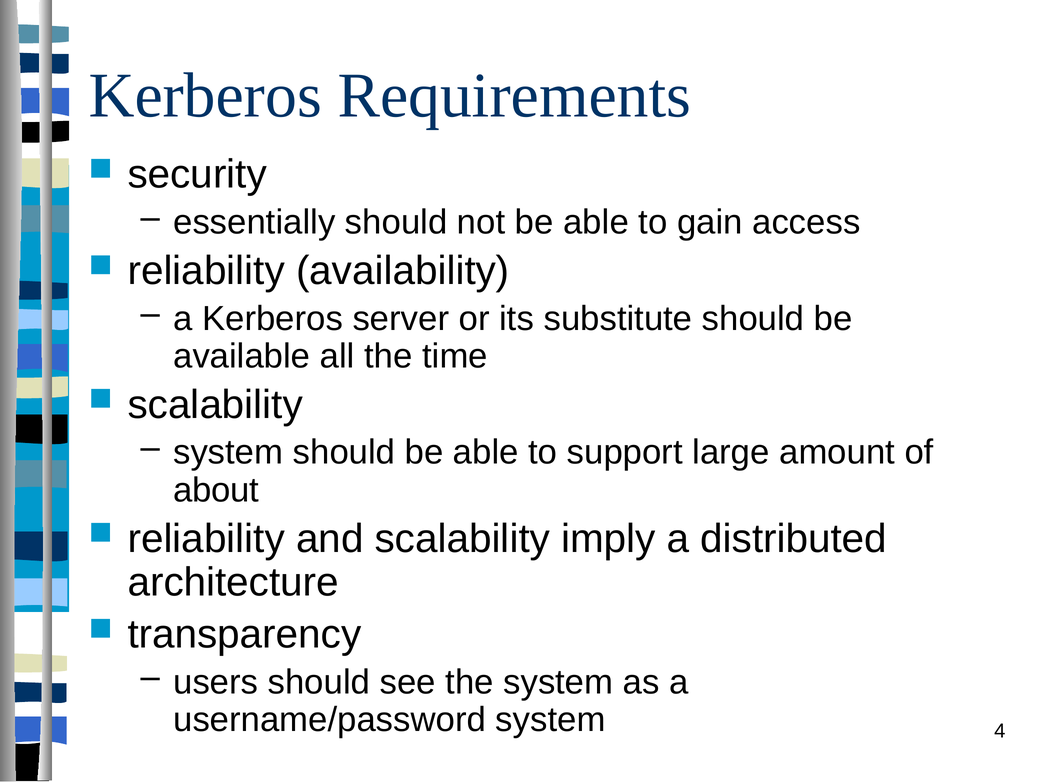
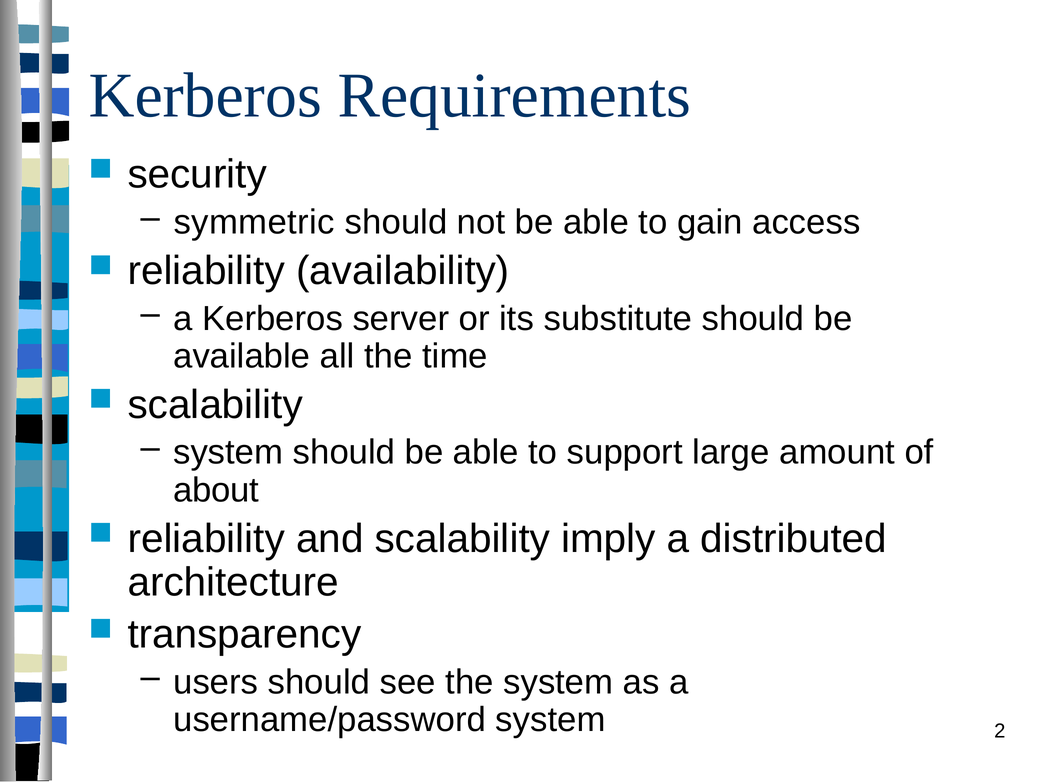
essentially: essentially -> symmetric (254, 222)
4: 4 -> 2 (1000, 731)
